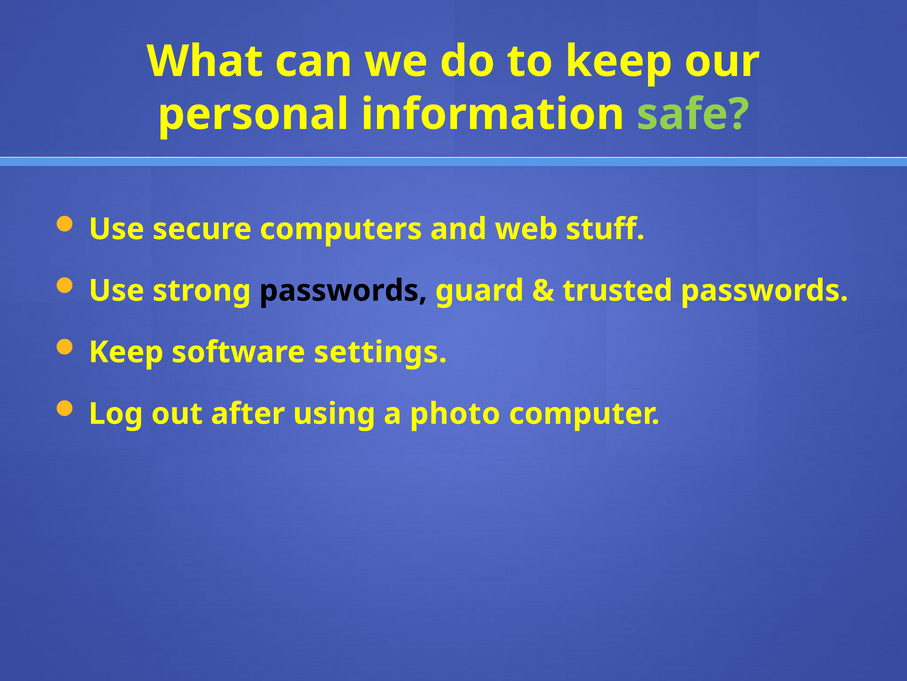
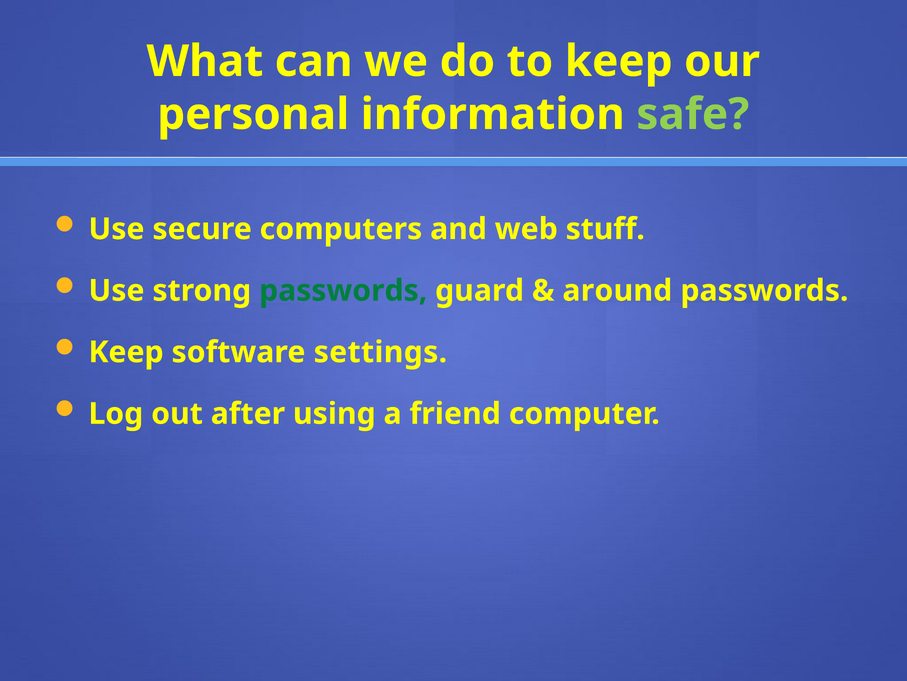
passwords colour: black -> green (343, 290)
trusted: trusted -> around (617, 290)
photo: photo -> friend (455, 413)
